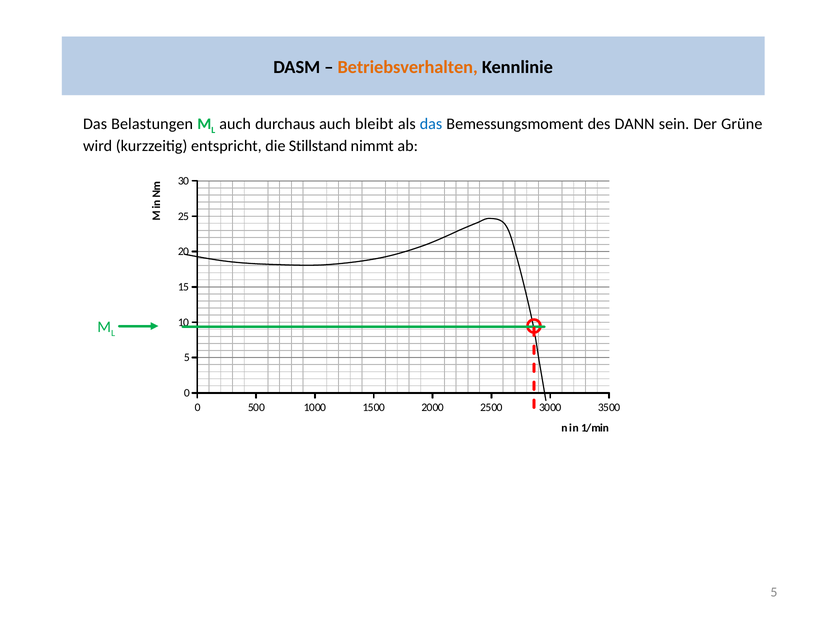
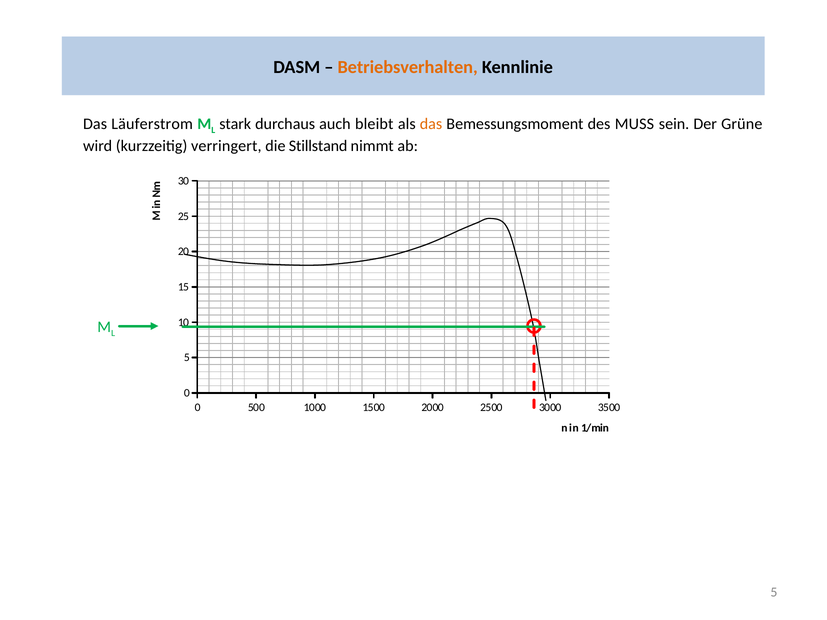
Belastungen: Belastungen -> Läuferstrom (152, 124)
auch: auch -> stark (235, 124)
das colour: blue -> orange (431, 124)
DANN: DANN -> MUSS (634, 124)
entspricht: entspricht -> verringert (226, 146)
